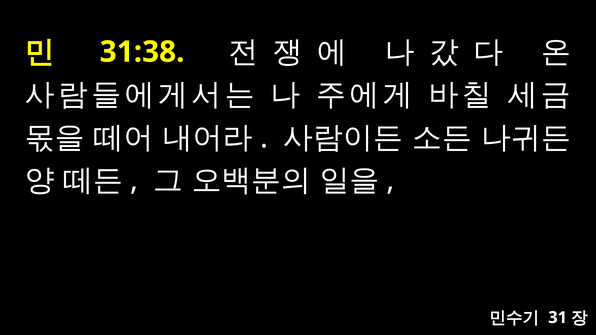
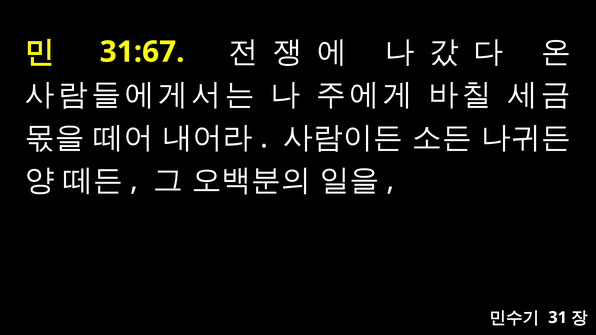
31:38: 31:38 -> 31:67 (142, 52)
